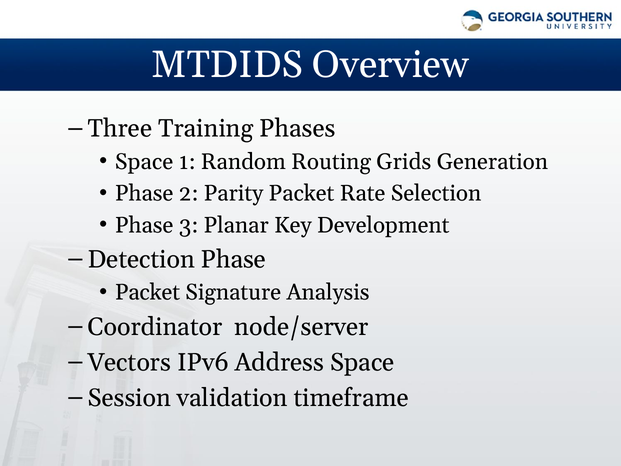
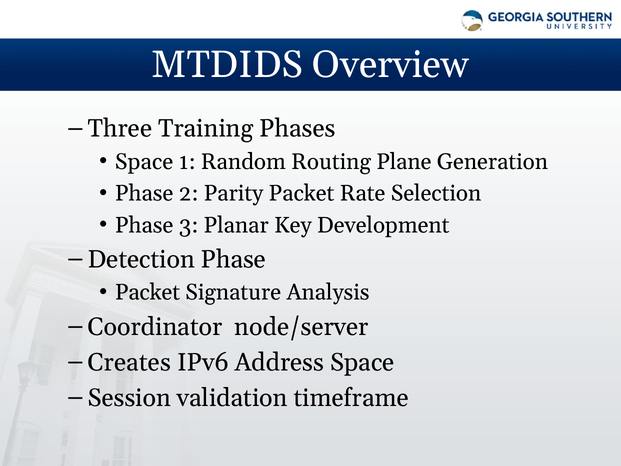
Grids: Grids -> Plane (404, 162)
Vectors: Vectors -> Creates (129, 362)
